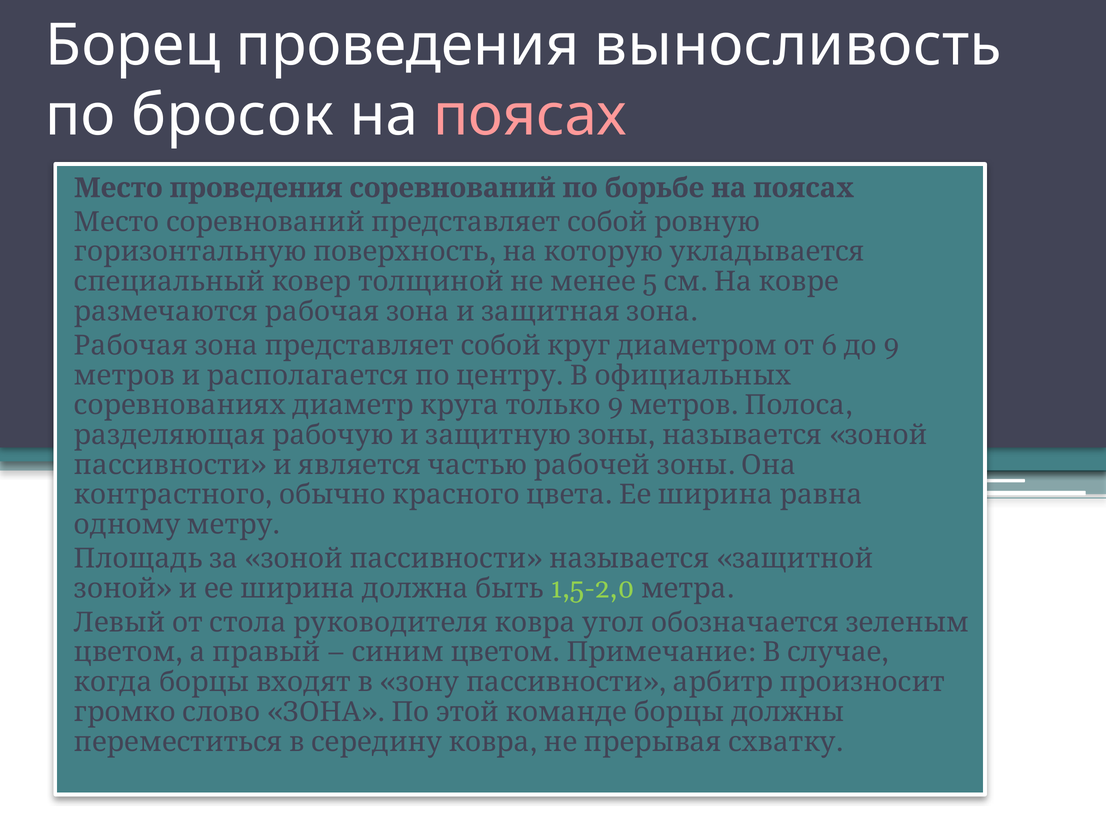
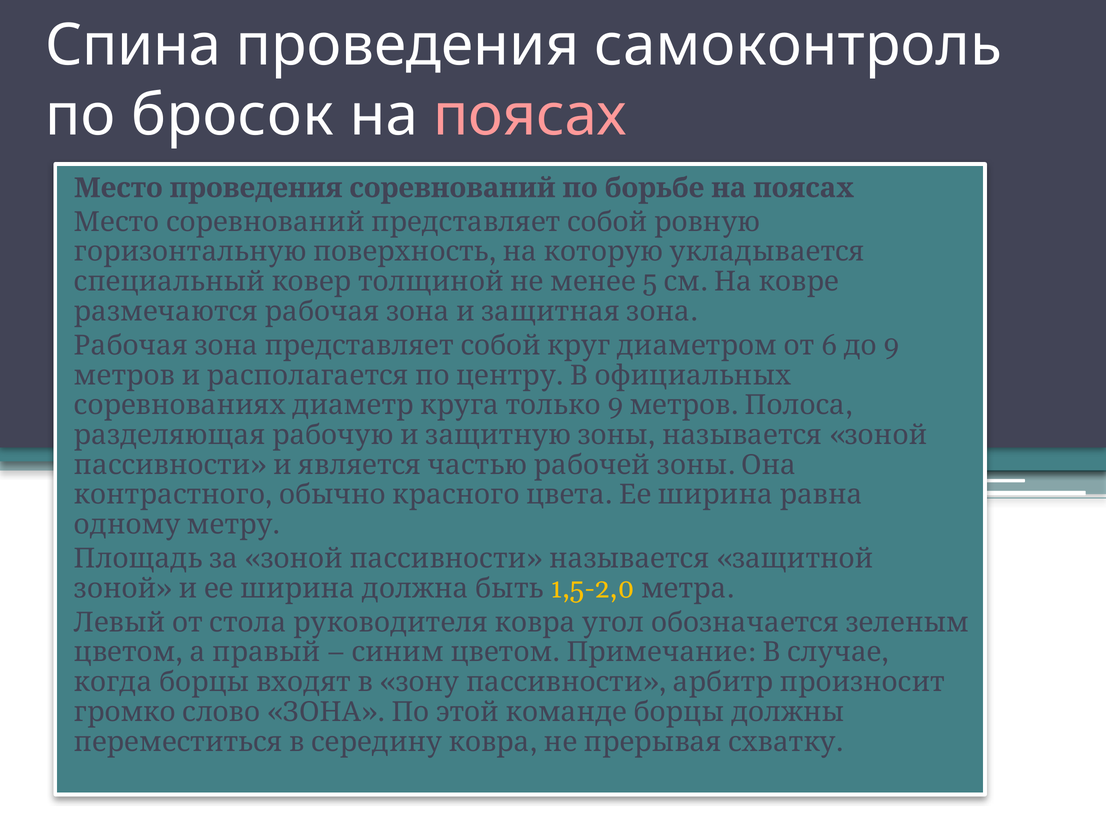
Борец: Борец -> Спина (133, 45)
выносливость: выносливость -> самоконтроль (798, 45)
1,5-2,0 colour: light green -> yellow (593, 589)
